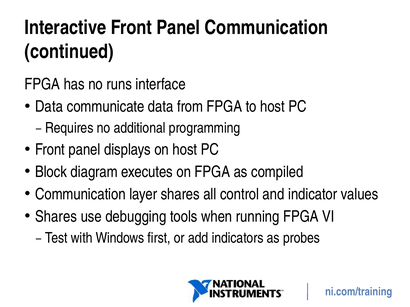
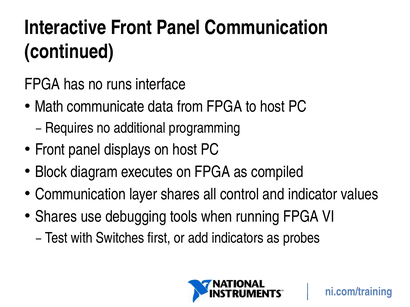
Data: Data -> Math (49, 107)
Windows: Windows -> Switches (120, 238)
